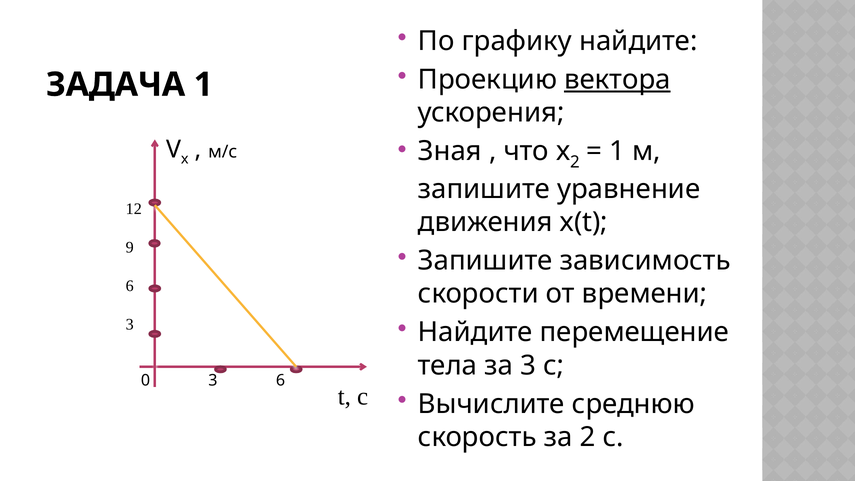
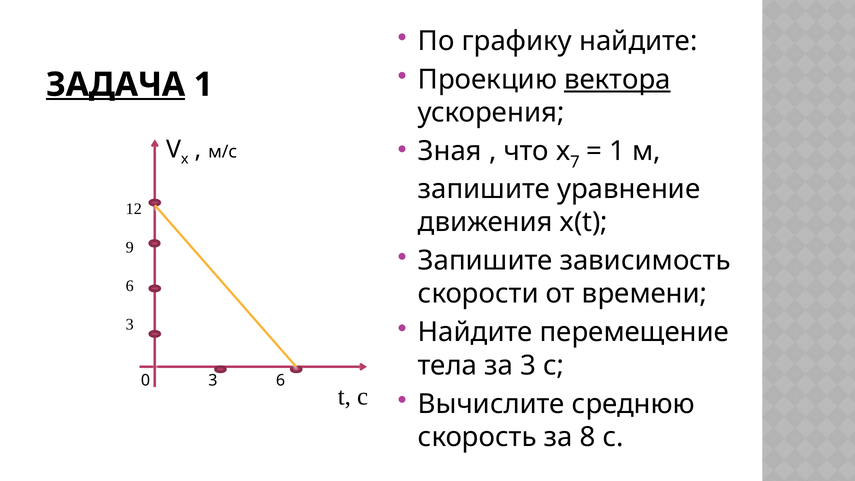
ЗАДАЧА underline: none -> present (116, 85)
2: 2 -> 7 (575, 162)
за 2: 2 -> 8 (588, 437)
